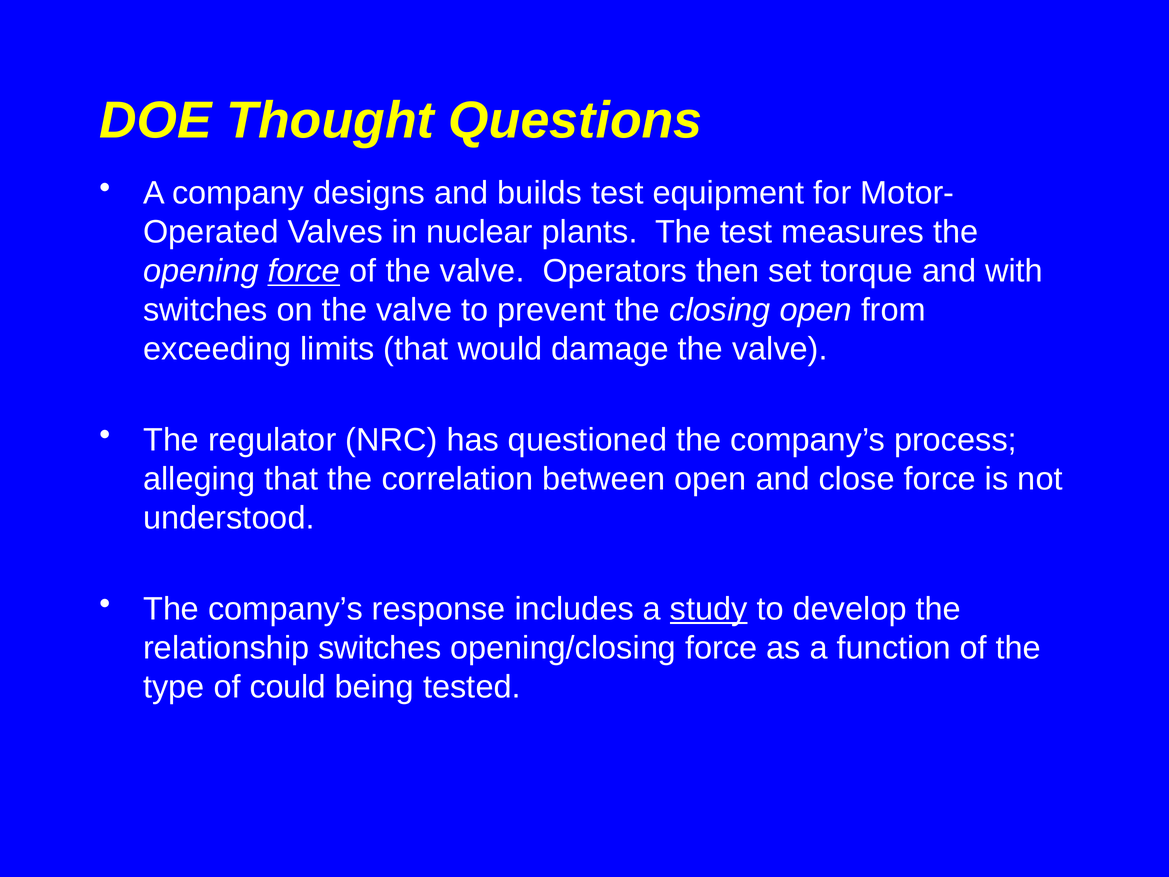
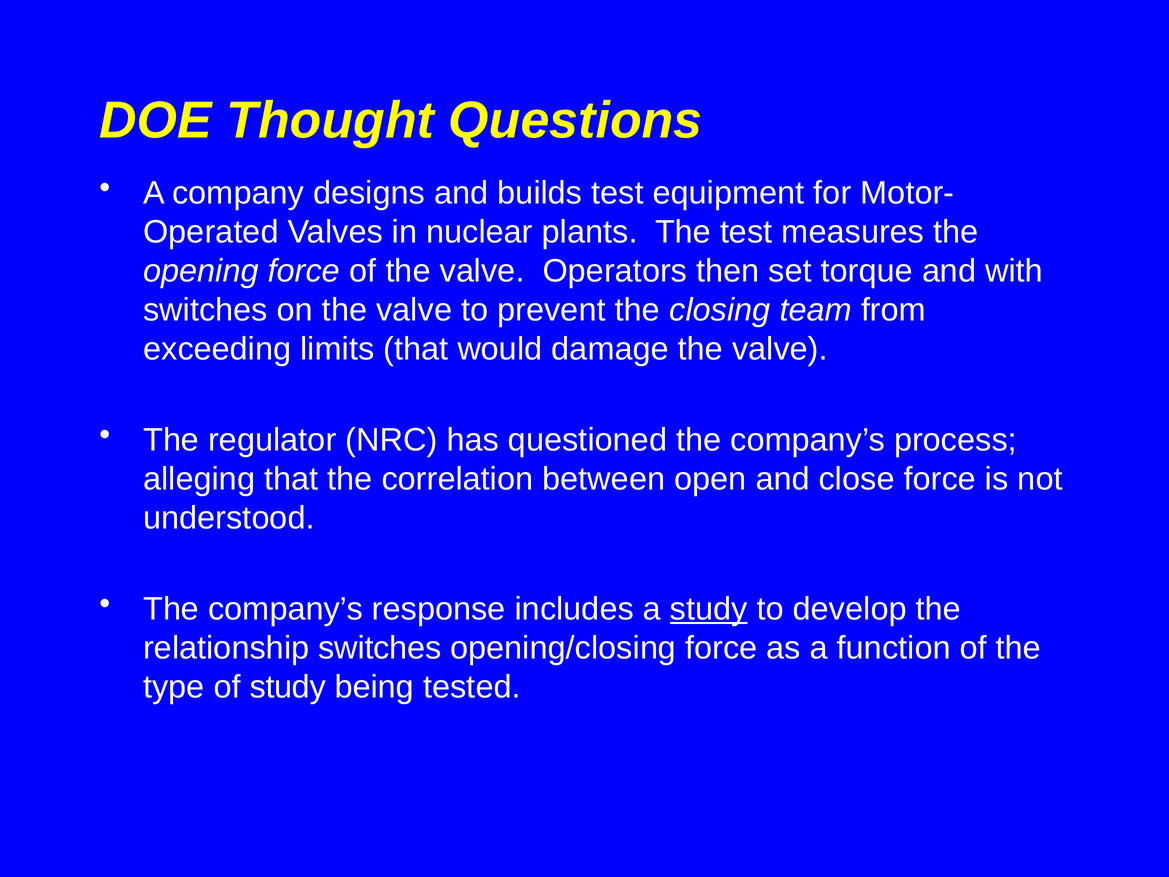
force underline: present -> none (304, 271)
closing open: open -> team (816, 310)
of could: could -> study (288, 687)
